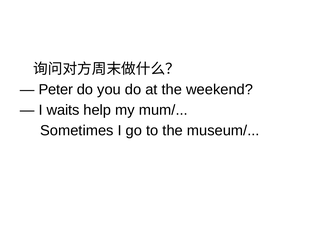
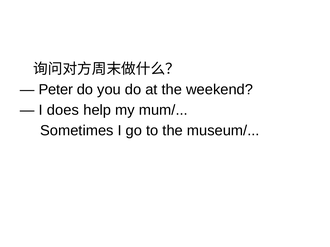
waits: waits -> does (63, 110)
